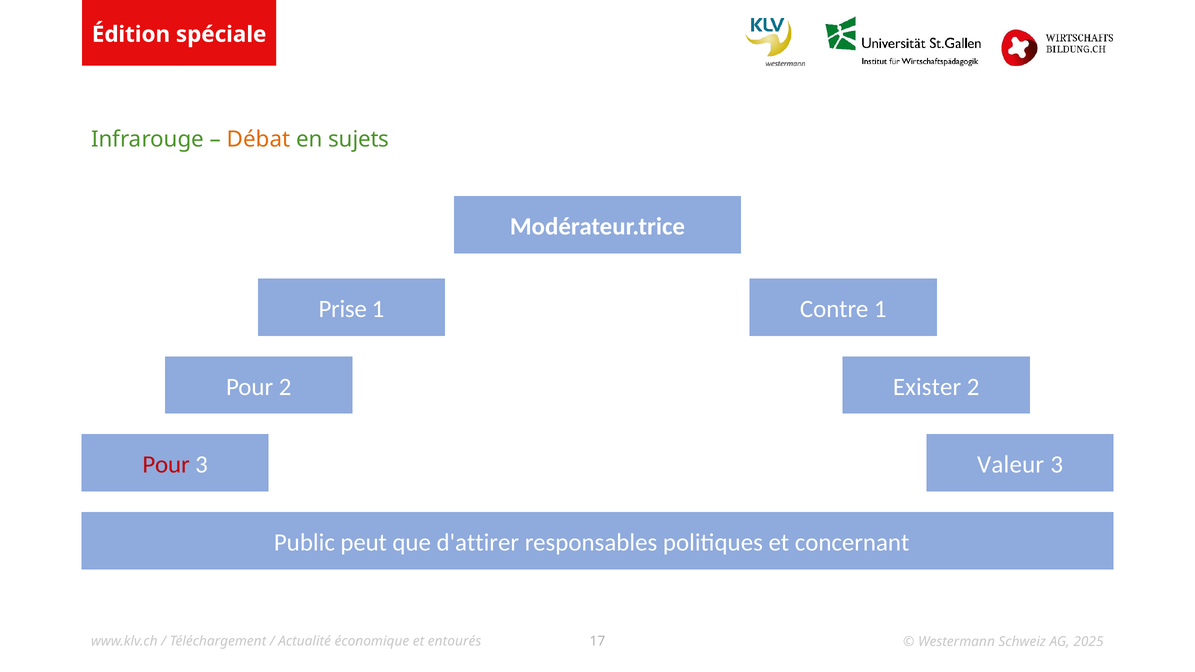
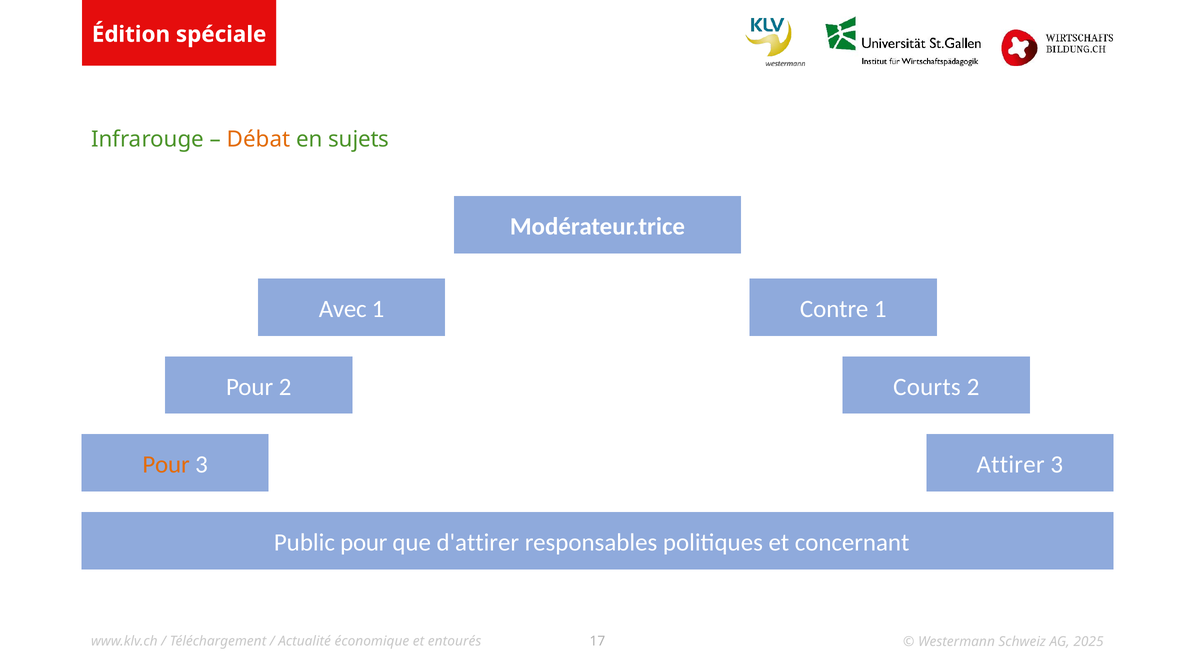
Prise: Prise -> Avec (343, 309)
Exister: Exister -> Courts (927, 387)
Pour colour: red -> orange (166, 465)
Valeur: Valeur -> Attirer (1011, 465)
Public peut: peut -> pour (364, 543)
